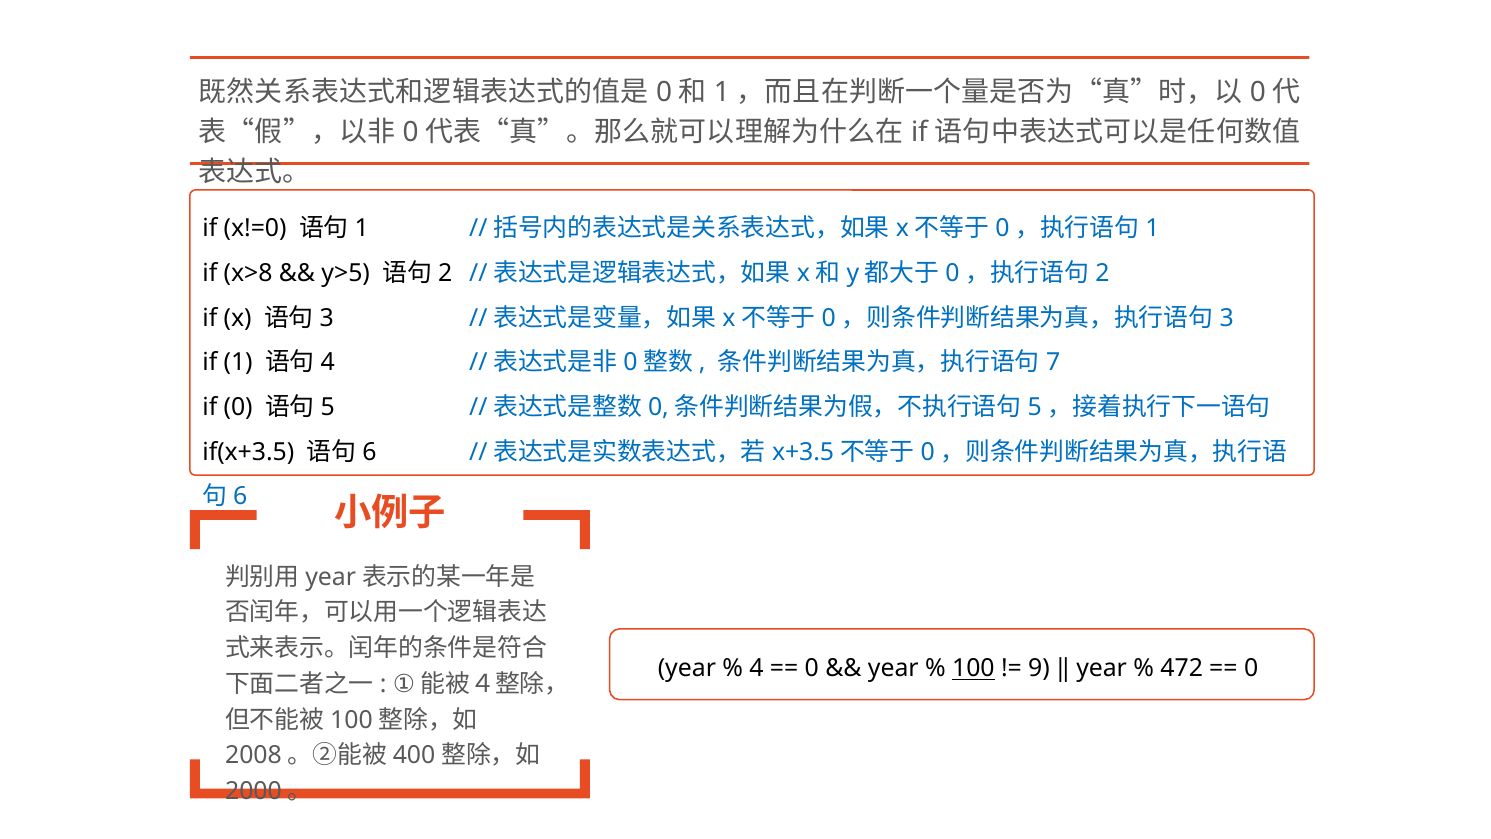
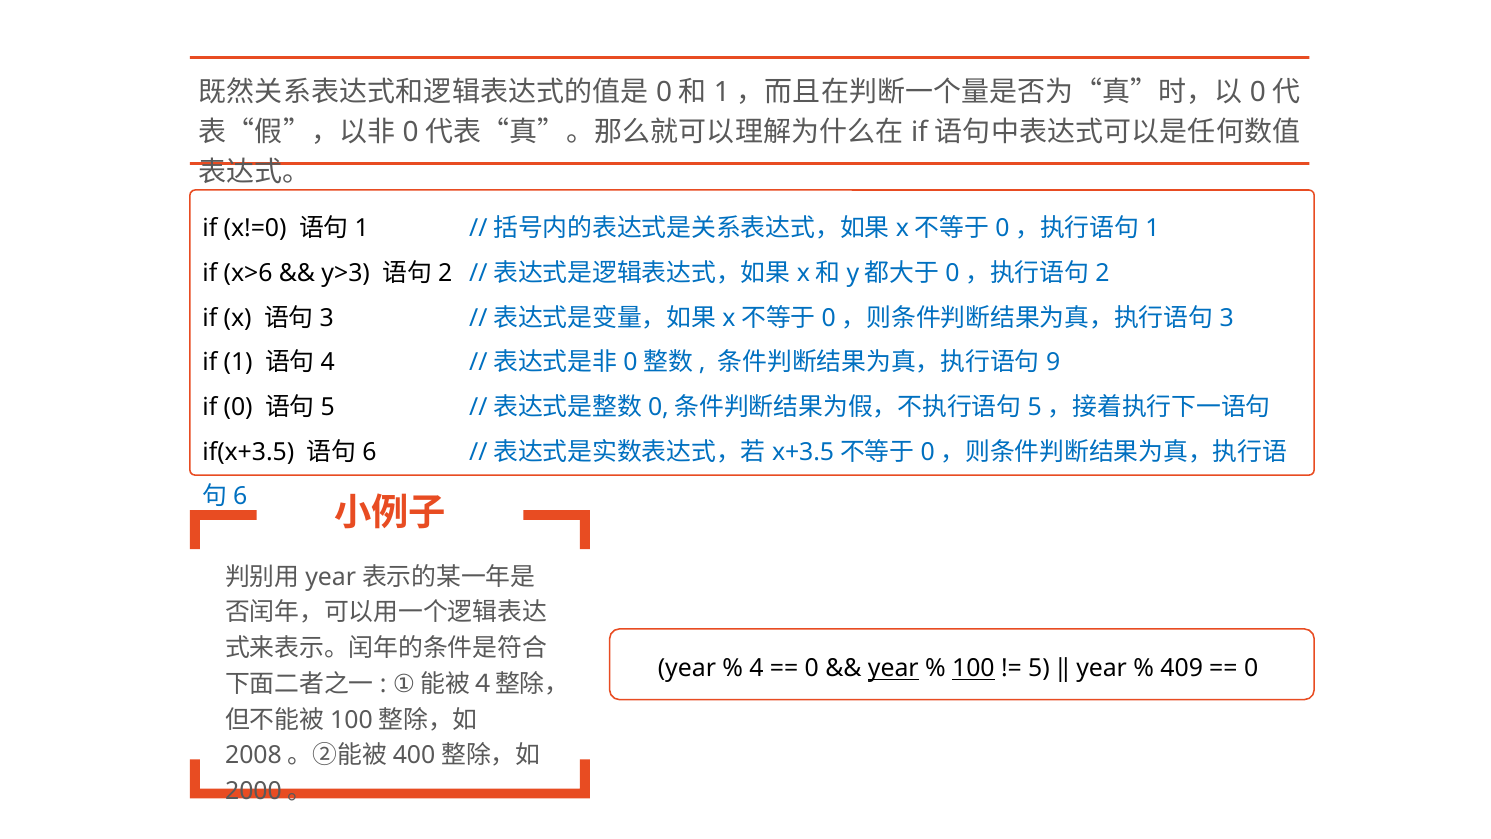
x>8: x>8 -> x>6 (248, 273)
y>5: y>5 -> y>3 (346, 273)
7: 7 -> 9 (1053, 363)
year underline: none -> present (893, 669)
9: 9 -> 5 (1039, 669)
472: 472 -> 409 (1182, 669)
